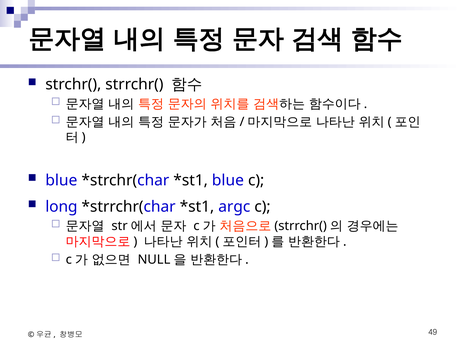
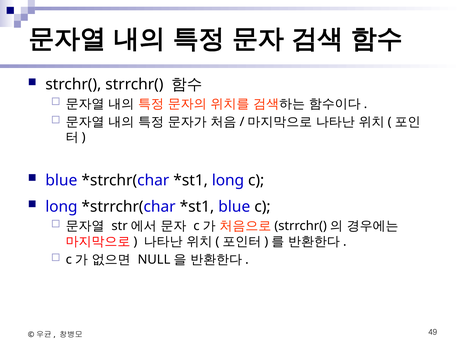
blue: blue -> long (228, 181)
argc: argc -> blue (234, 207)
